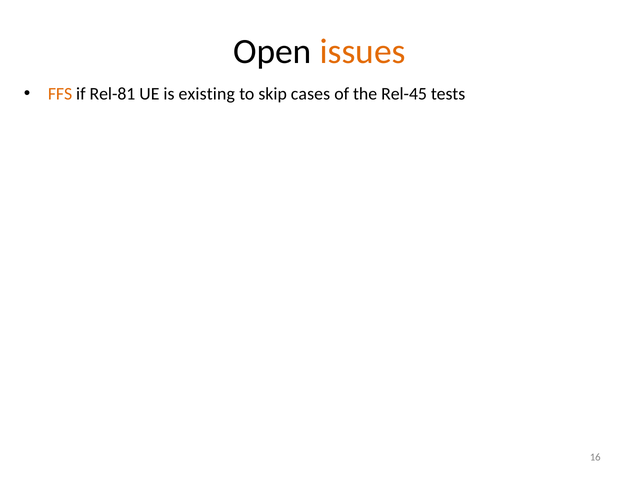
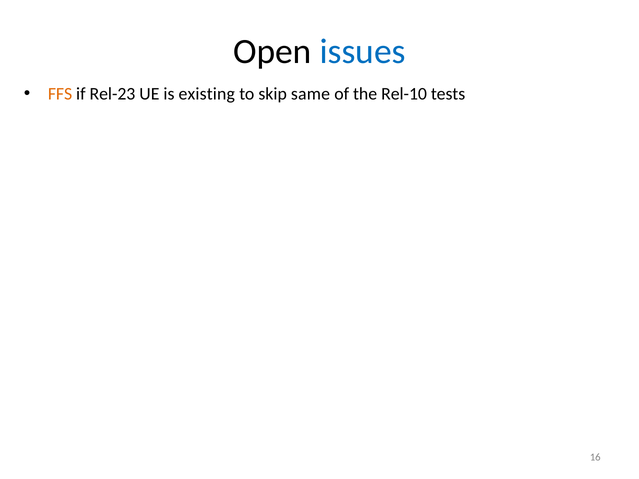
issues colour: orange -> blue (363, 51)
Rel-81: Rel-81 -> Rel-23 (112, 94)
cases: cases -> same (310, 94)
Rel-45: Rel-45 -> Rel-10 (404, 94)
